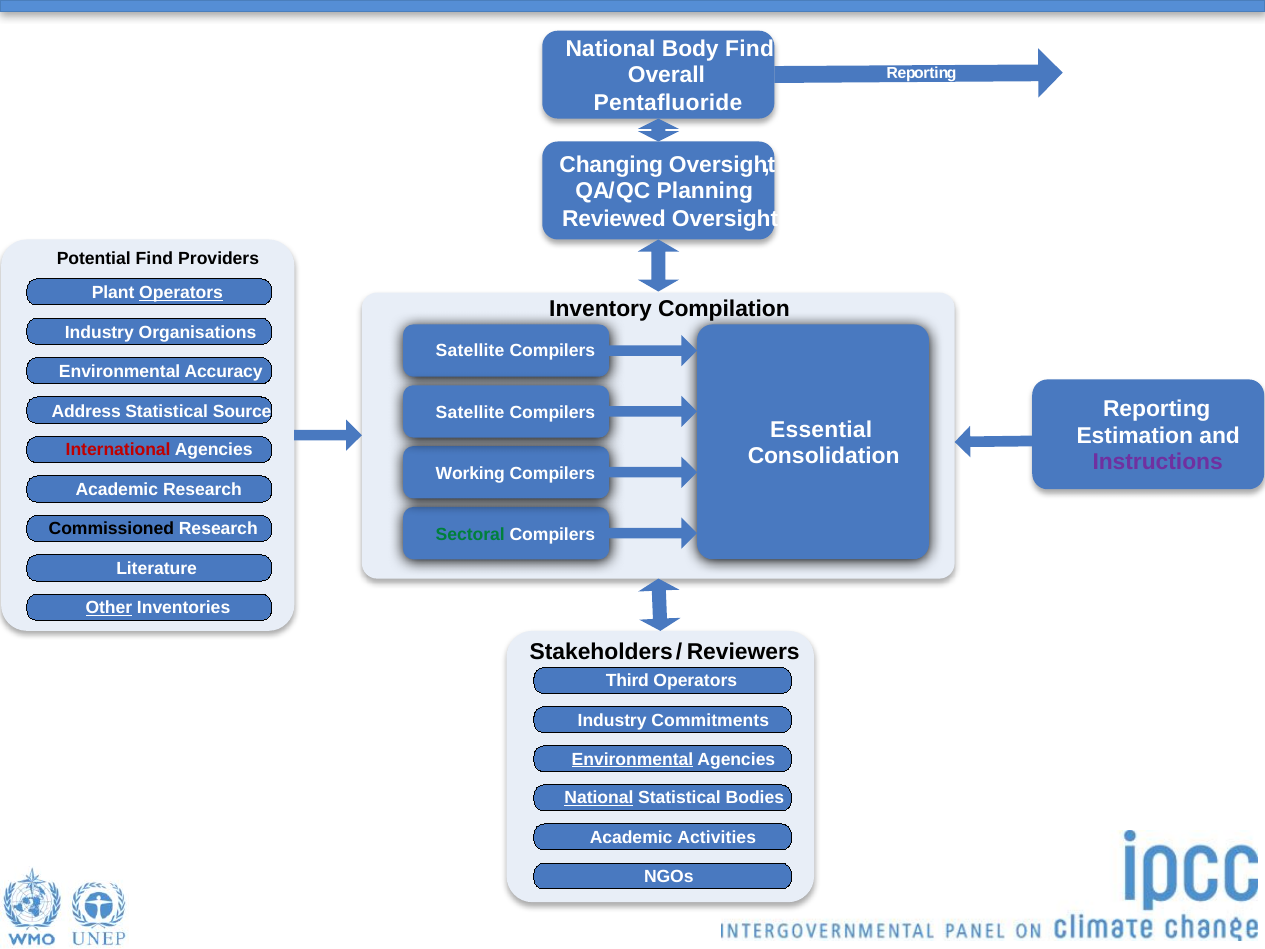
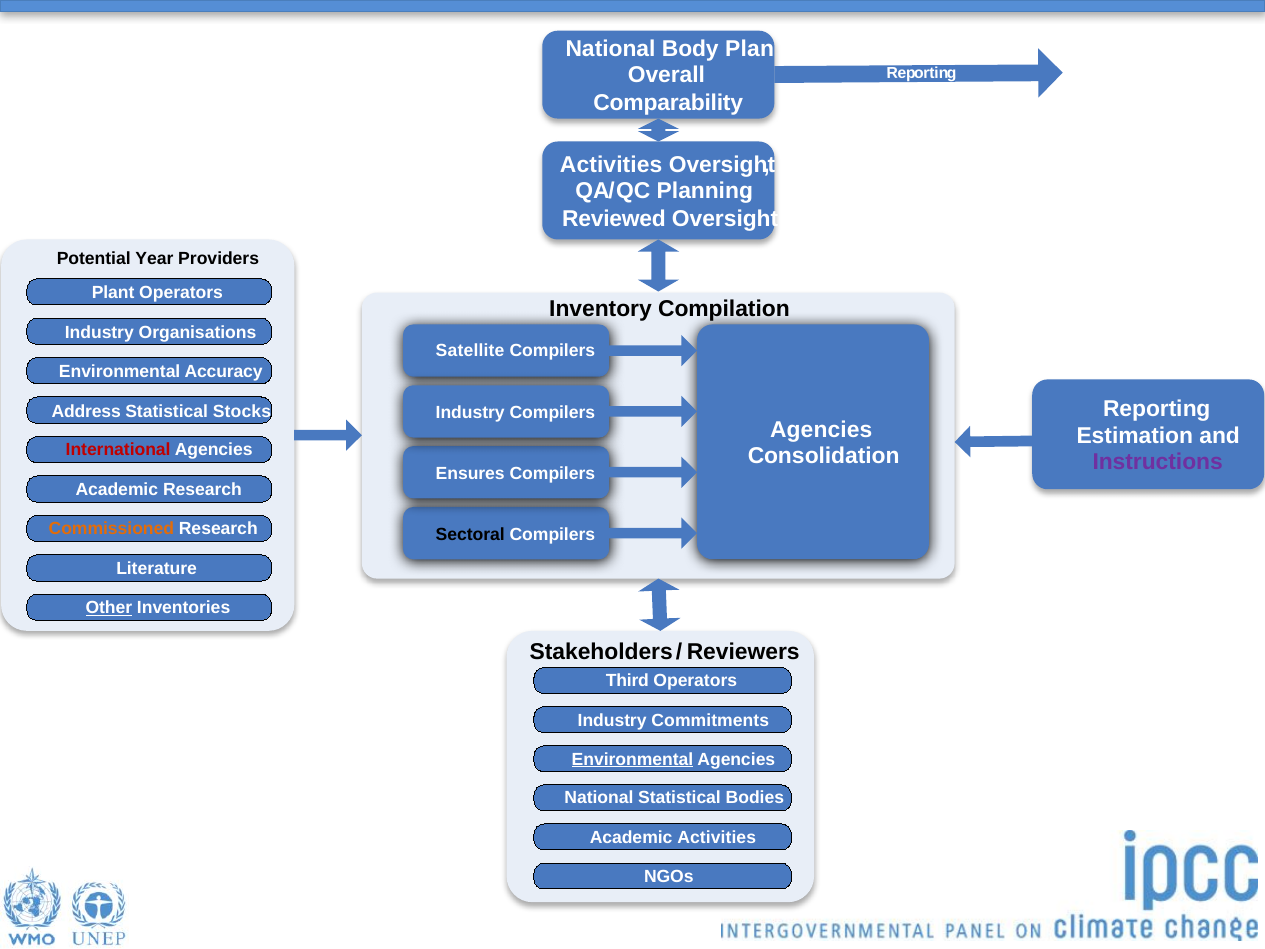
Body Find: Find -> Plan (750, 49)
Pentafluoride: Pentafluoride -> Comparability (668, 103)
Changing: Changing -> Activities (611, 165)
Potential Find: Find -> Year (154, 258)
Operators underline: present -> none (181, 293)
Source: Source -> Stocks (242, 411)
Satellite: Satellite -> Industry (470, 413)
Essential: Essential -> Agencies (821, 430)
Working: Working -> Ensures (470, 473)
Commissioned colour: black -> orange (111, 529)
Sectoral colour: green -> black (470, 534)
National underline: present -> none (599, 798)
